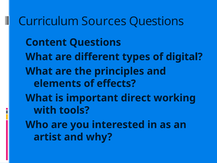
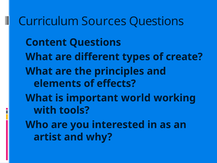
digital: digital -> create (184, 57)
direct: direct -> world (136, 98)
